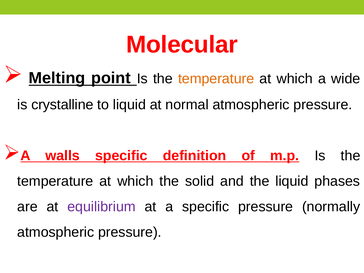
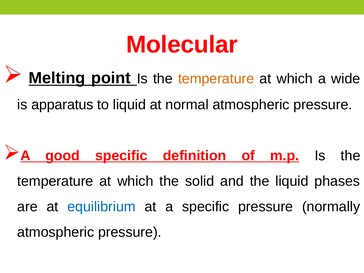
crystalline: crystalline -> apparatus (62, 105)
walls: walls -> good (63, 156)
equilibrium colour: purple -> blue (101, 207)
